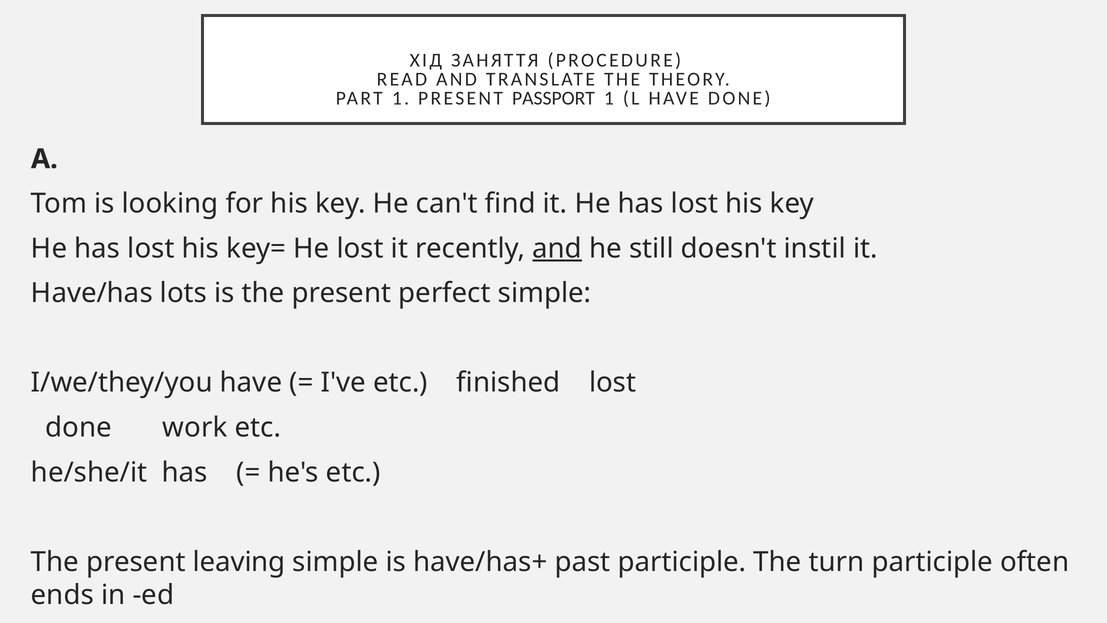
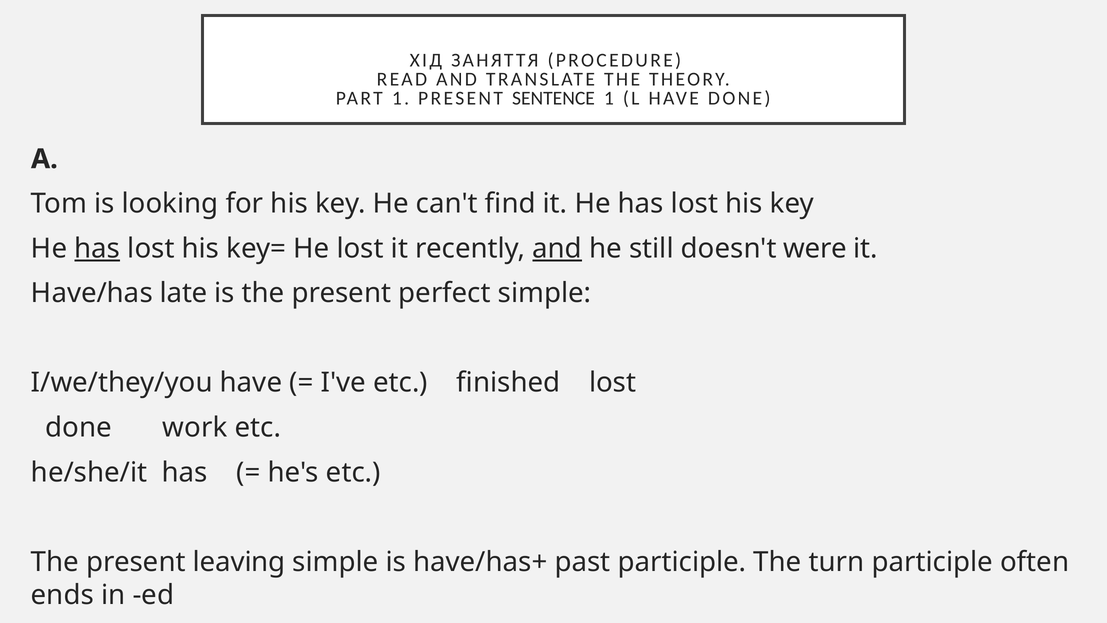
PASSPORT: PASSPORT -> SENTENCE (553, 98)
has underline: none -> present (97, 248)
instil: instil -> were (815, 248)
lots: lots -> late (184, 293)
